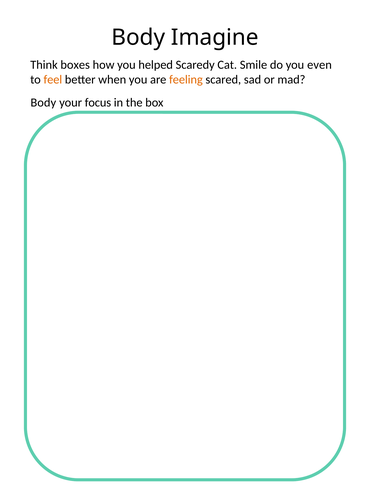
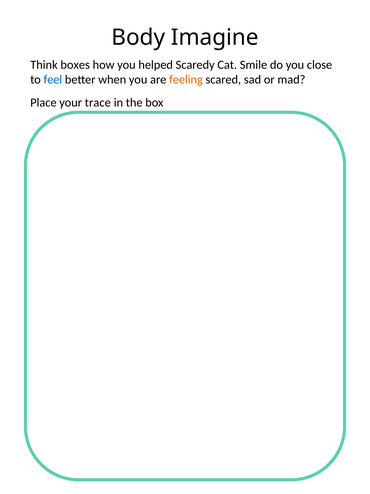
even: even -> close (320, 65)
feel colour: orange -> blue (53, 79)
Body: Body -> Place (43, 102)
focus: focus -> trace (98, 102)
